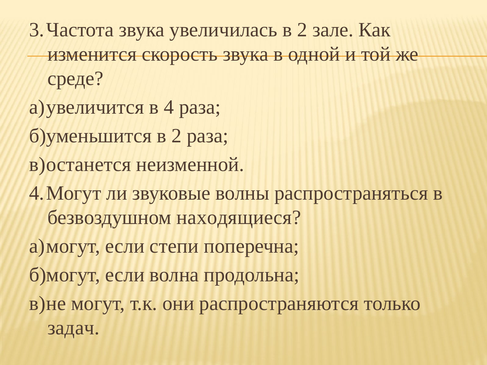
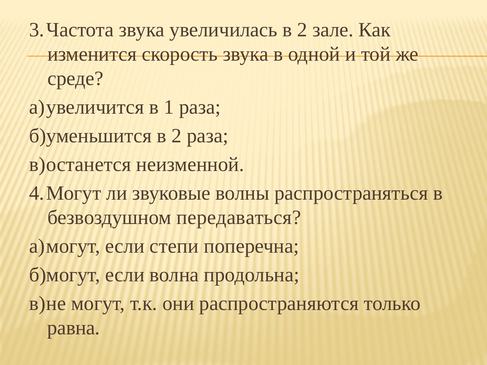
4: 4 -> 1 (169, 107)
находящиеся: находящиеся -> передаваться (239, 218)
задач: задач -> равна (74, 328)
